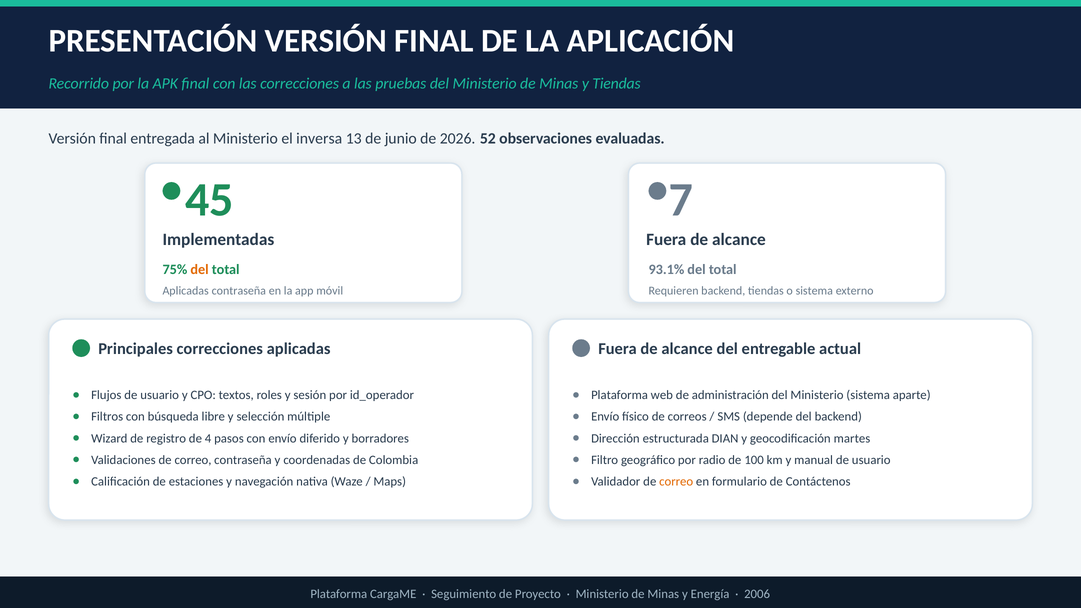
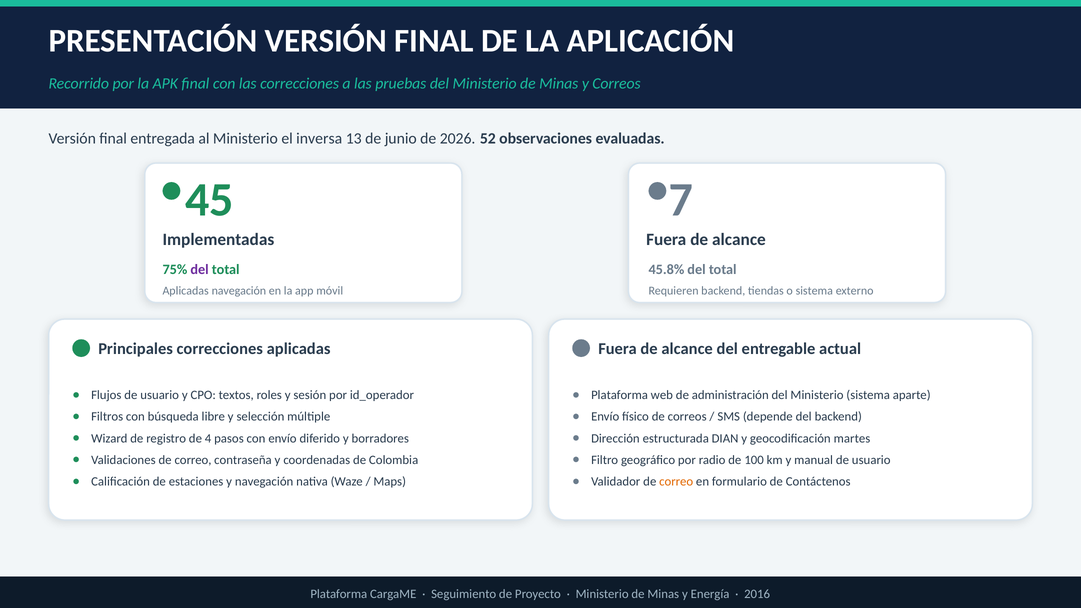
y Tiendas: Tiendas -> Correos (616, 84)
del colour: orange -> purple (200, 270)
93.1%: 93.1% -> 45.8% (666, 270)
Aplicadas contraseña: contraseña -> navegación (239, 291)
2006: 2006 -> 2016 (757, 594)
